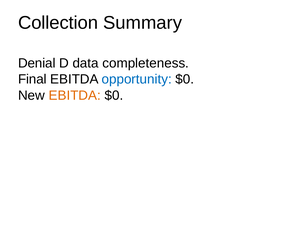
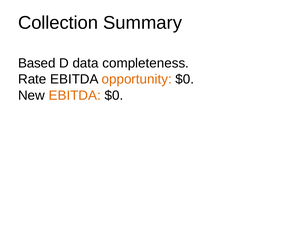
Denial: Denial -> Based (37, 63)
Final: Final -> Rate (32, 79)
opportunity colour: blue -> orange (137, 79)
